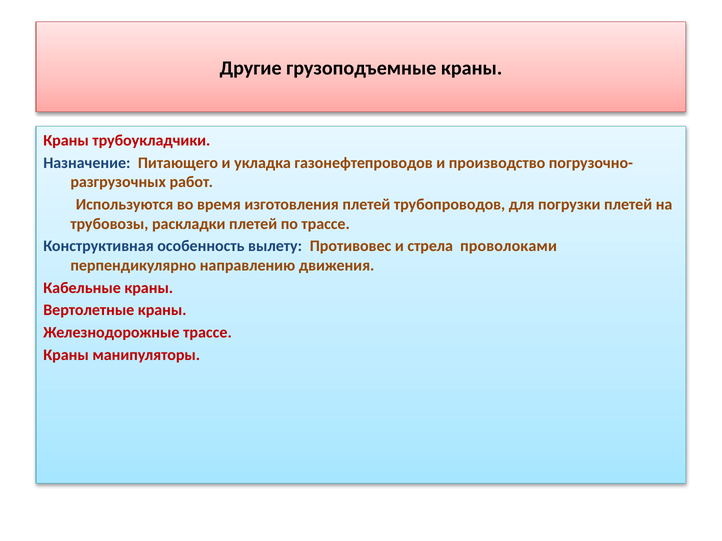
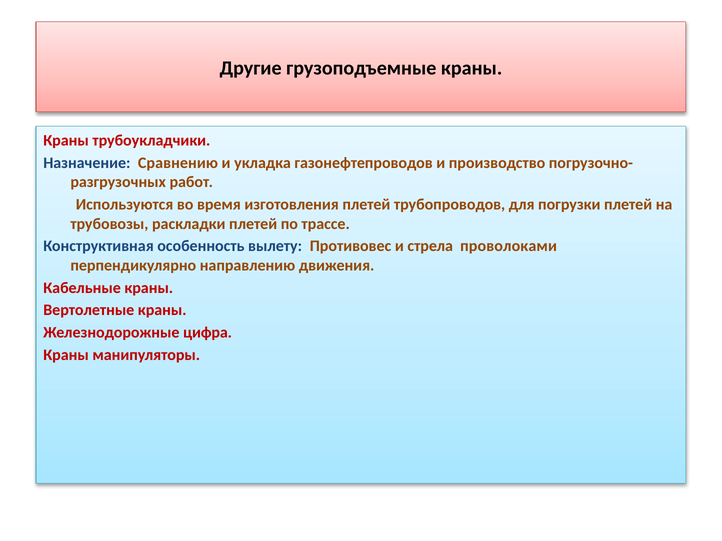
Питающего: Питающего -> Сравнению (178, 163)
Железнодорожные трассе: трассе -> цифра (208, 333)
